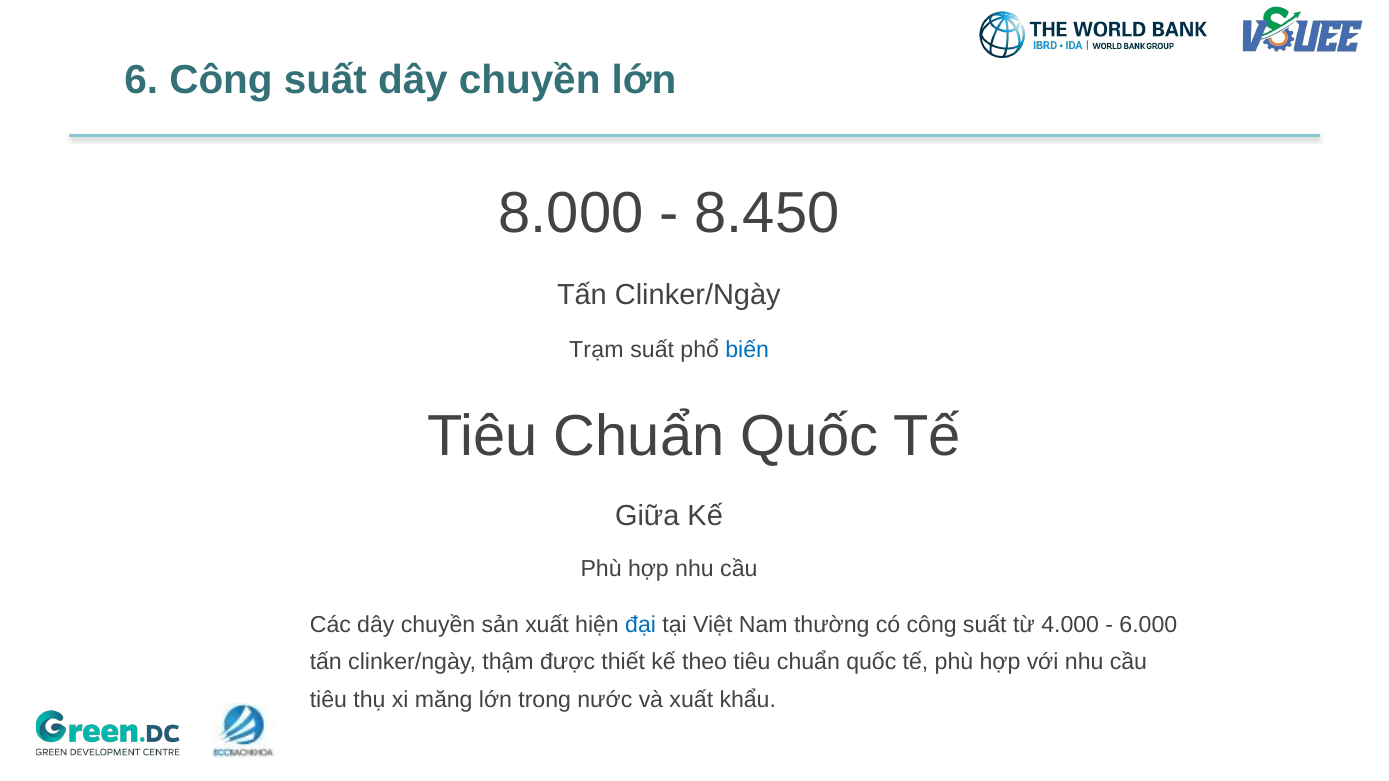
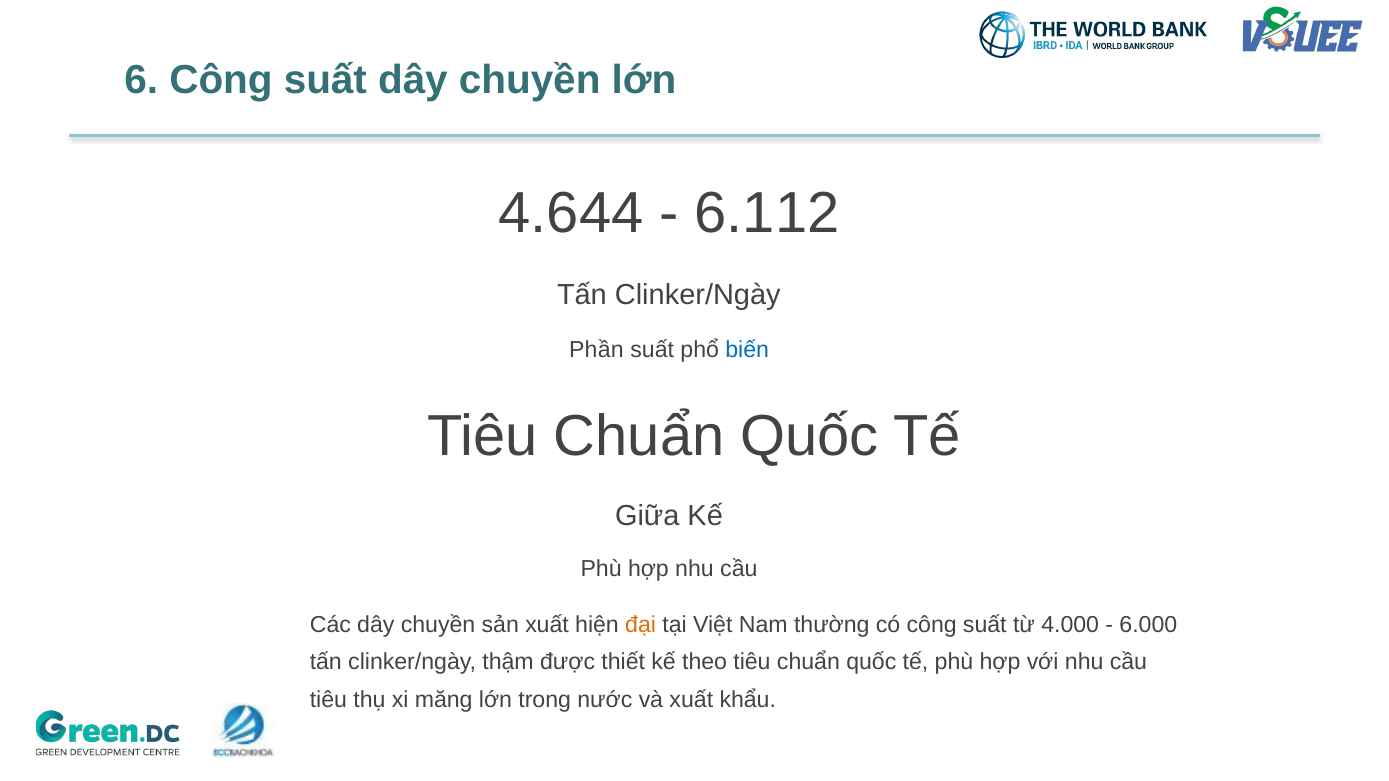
8.000: 8.000 -> 4.644 (571, 213)
8.450: 8.450 -> 6.112 (767, 213)
Trạm: Trạm -> Phần (596, 350)
đại colour: blue -> orange (641, 625)
